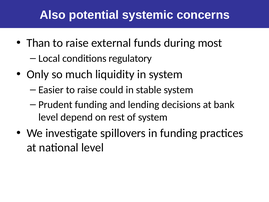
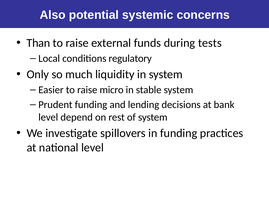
most: most -> tests (210, 43)
could: could -> micro (112, 90)
